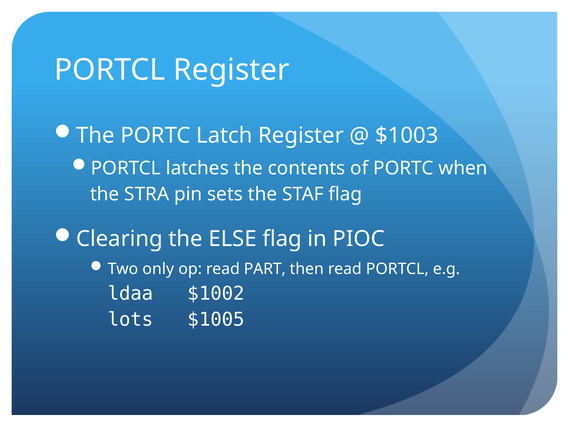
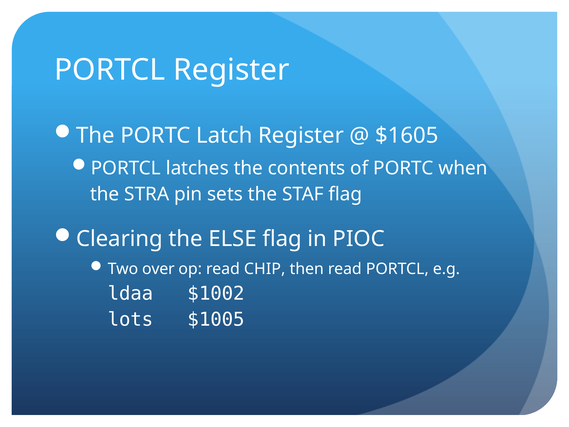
$1003: $1003 -> $1605 (407, 135)
only: only -> over (158, 269)
PART: PART -> CHIP (265, 269)
